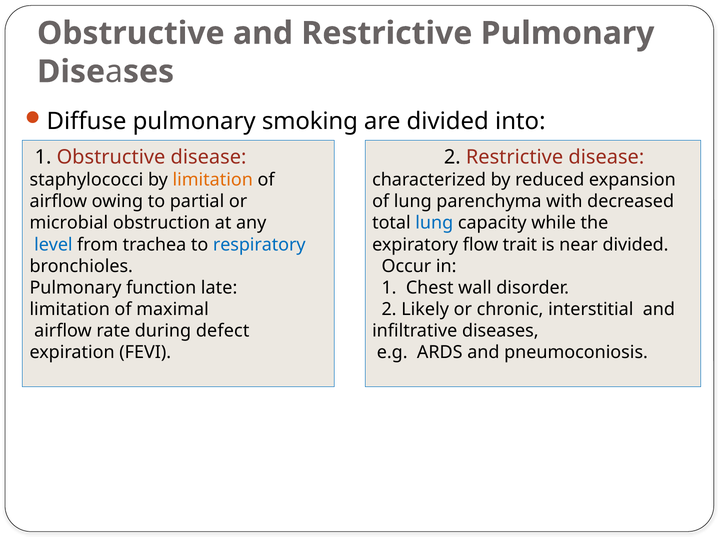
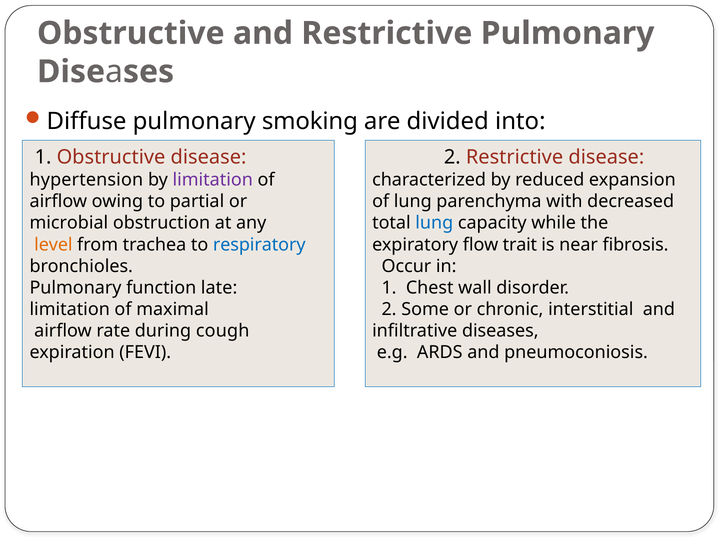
staphylococci: staphylococci -> hypertension (86, 180)
limitation colour: orange -> purple (213, 180)
level colour: blue -> orange (53, 245)
near divided: divided -> fibrosis (636, 245)
Likely: Likely -> Some (425, 309)
defect: defect -> cough (223, 331)
